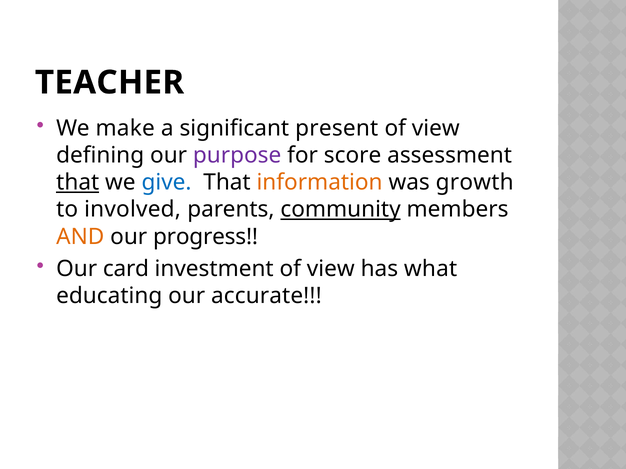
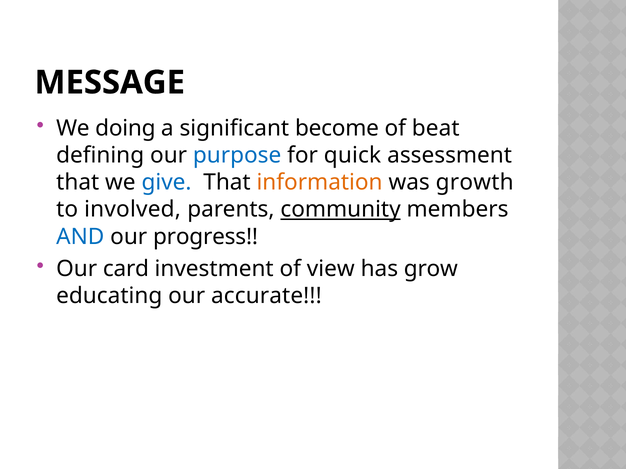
TEACHER: TEACHER -> MESSAGE (110, 83)
make: make -> doing (125, 128)
present: present -> become (337, 128)
view: view -> beat (436, 128)
purpose colour: purple -> blue (237, 156)
score: score -> quick (352, 156)
that underline: present -> none (78, 183)
AND colour: orange -> blue (80, 237)
what: what -> grow (431, 269)
